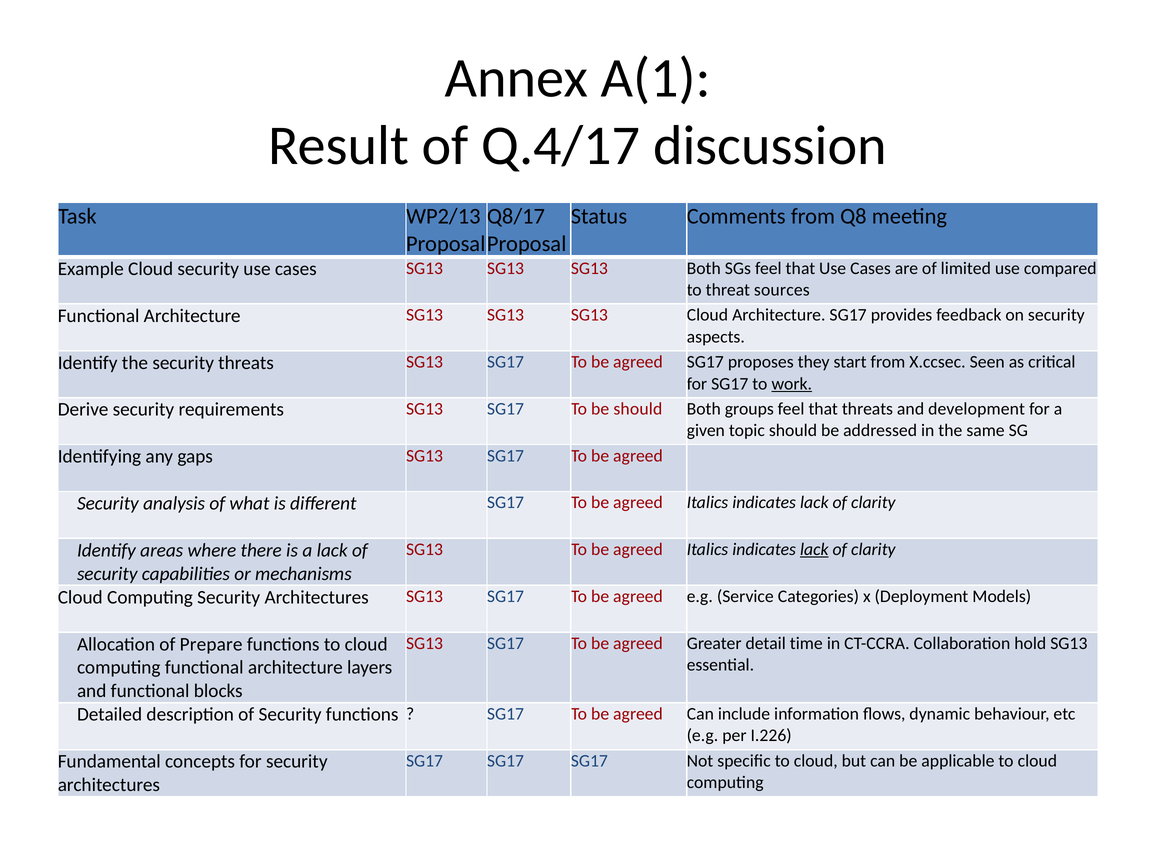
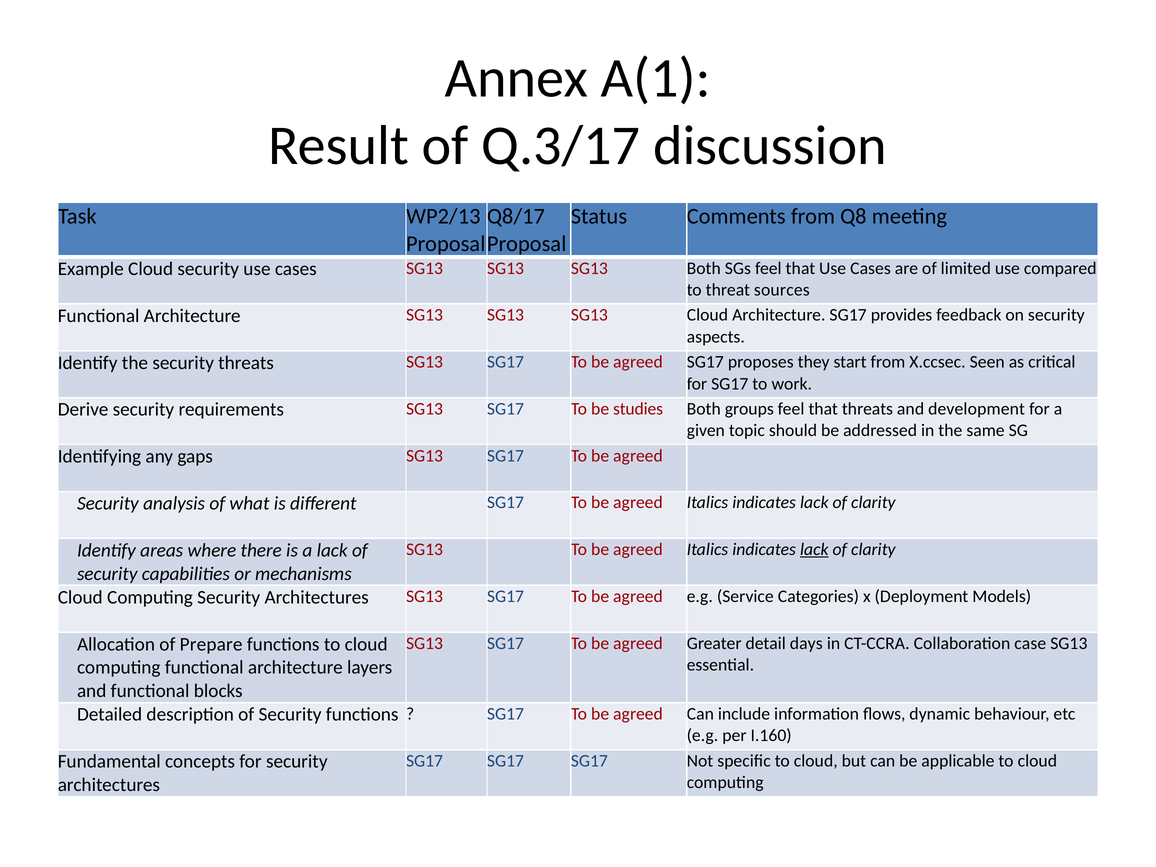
Q.4/17: Q.4/17 -> Q.3/17 (561, 146)
work underline: present -> none (792, 384)
be should: should -> studies (638, 409)
time: time -> days (806, 643)
hold: hold -> case (1030, 643)
I.226: I.226 -> I.160 (771, 736)
